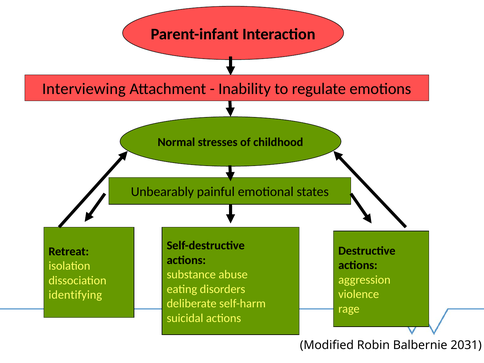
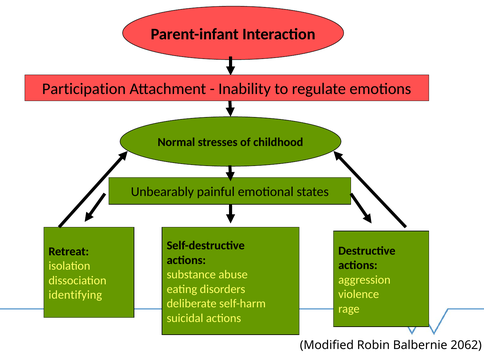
Interviewing: Interviewing -> Participation (84, 89)
2031: 2031 -> 2062 (466, 345)
